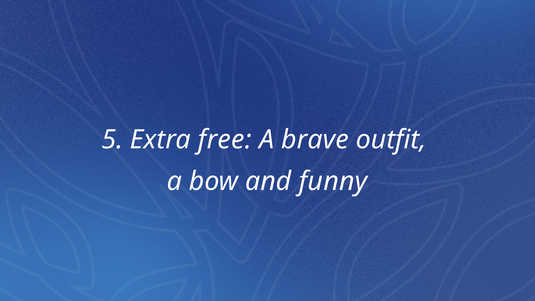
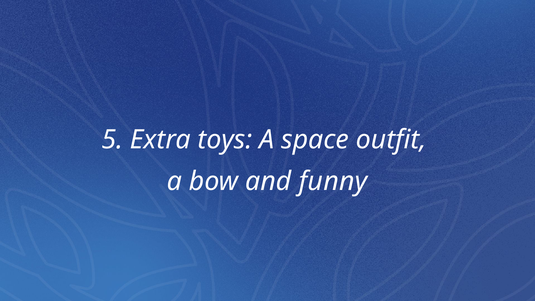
free: free -> toys (225, 139)
brave: brave -> space (315, 139)
